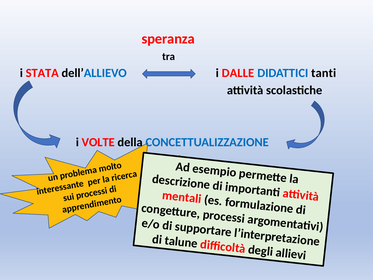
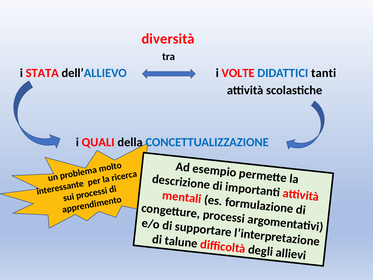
speranza: speranza -> diversità (168, 39)
DALLE: DALLE -> VOLTE (238, 73)
VOLTE: VOLTE -> QUALI (98, 142)
